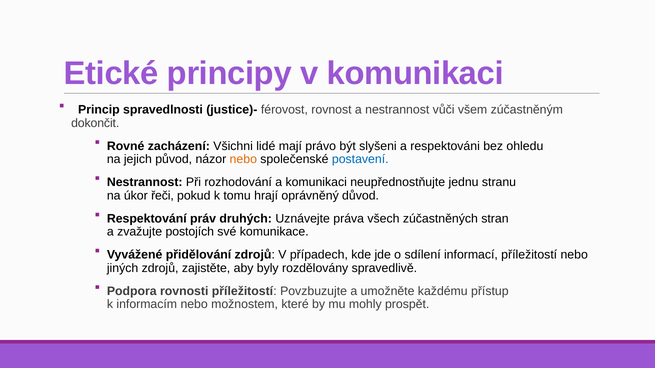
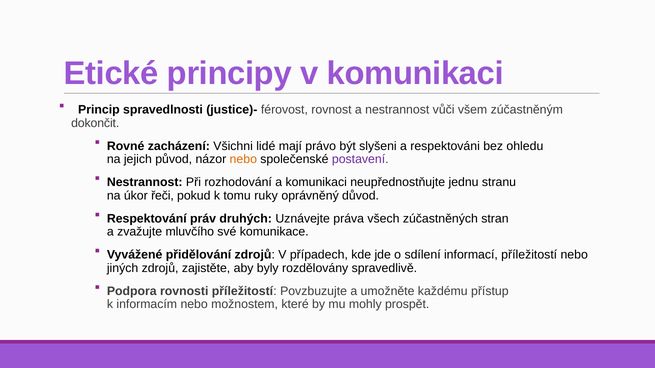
postavení colour: blue -> purple (360, 159)
hrají: hrají -> ruky (266, 196)
postojích: postojích -> mluvčího (190, 232)
